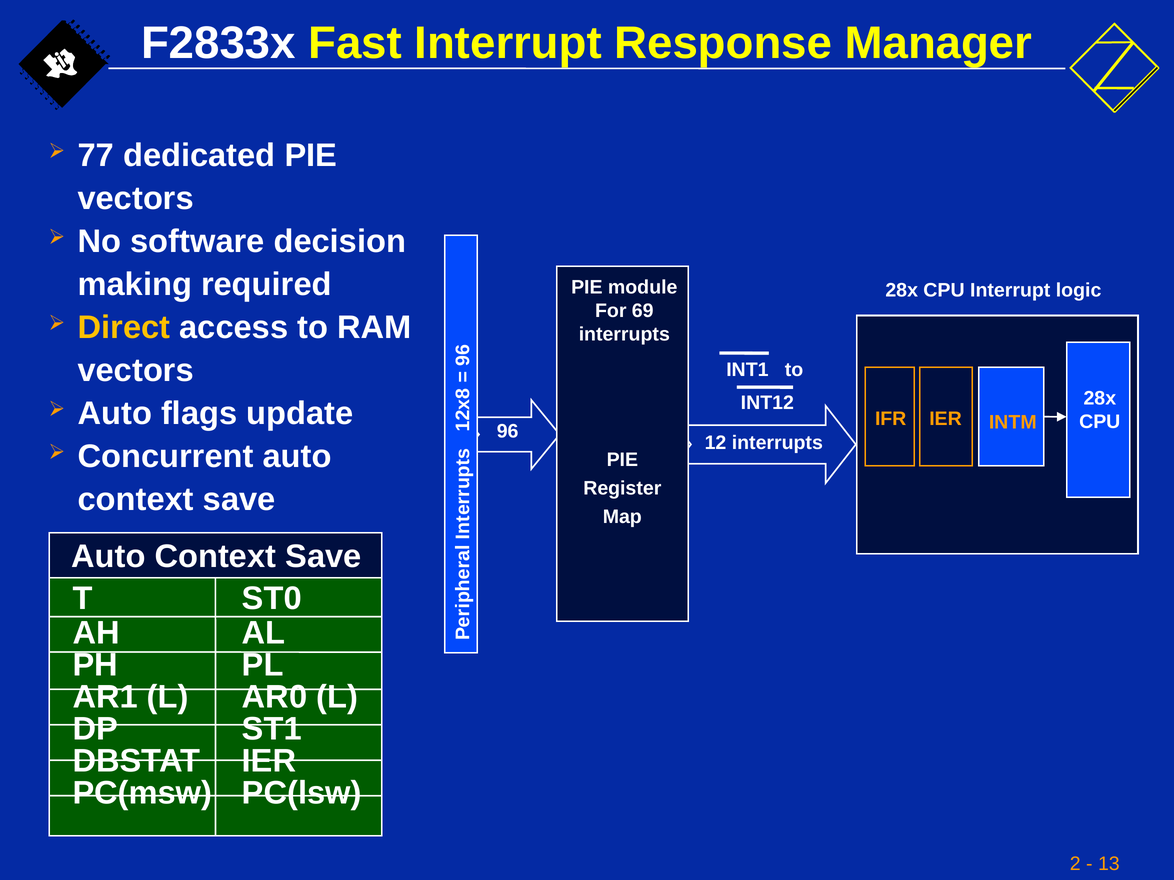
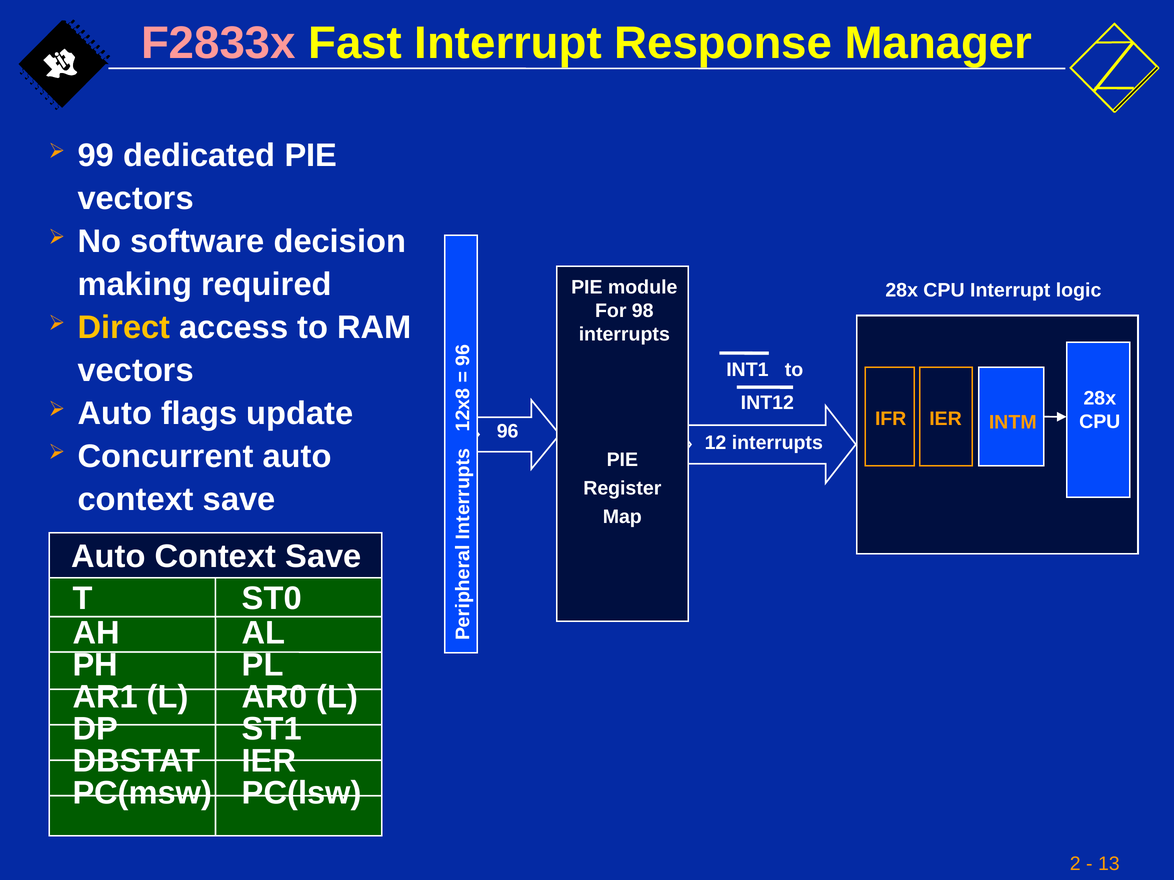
F2833x colour: white -> pink (218, 43)
77: 77 -> 99 (96, 156)
69: 69 -> 98 (643, 311)
